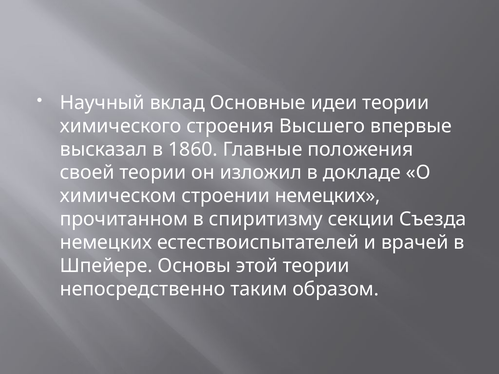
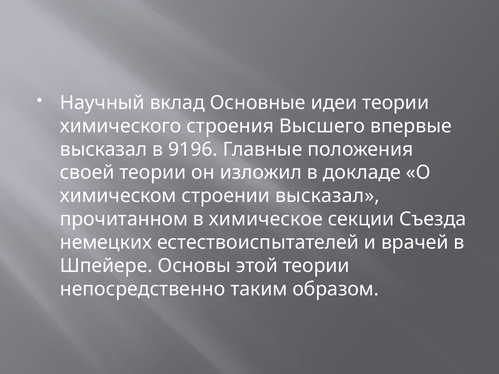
1860: 1860 -> 9196 (193, 149)
строении немецких: немецких -> высказал (327, 196)
спиритизму: спиритизму -> химическое (266, 219)
